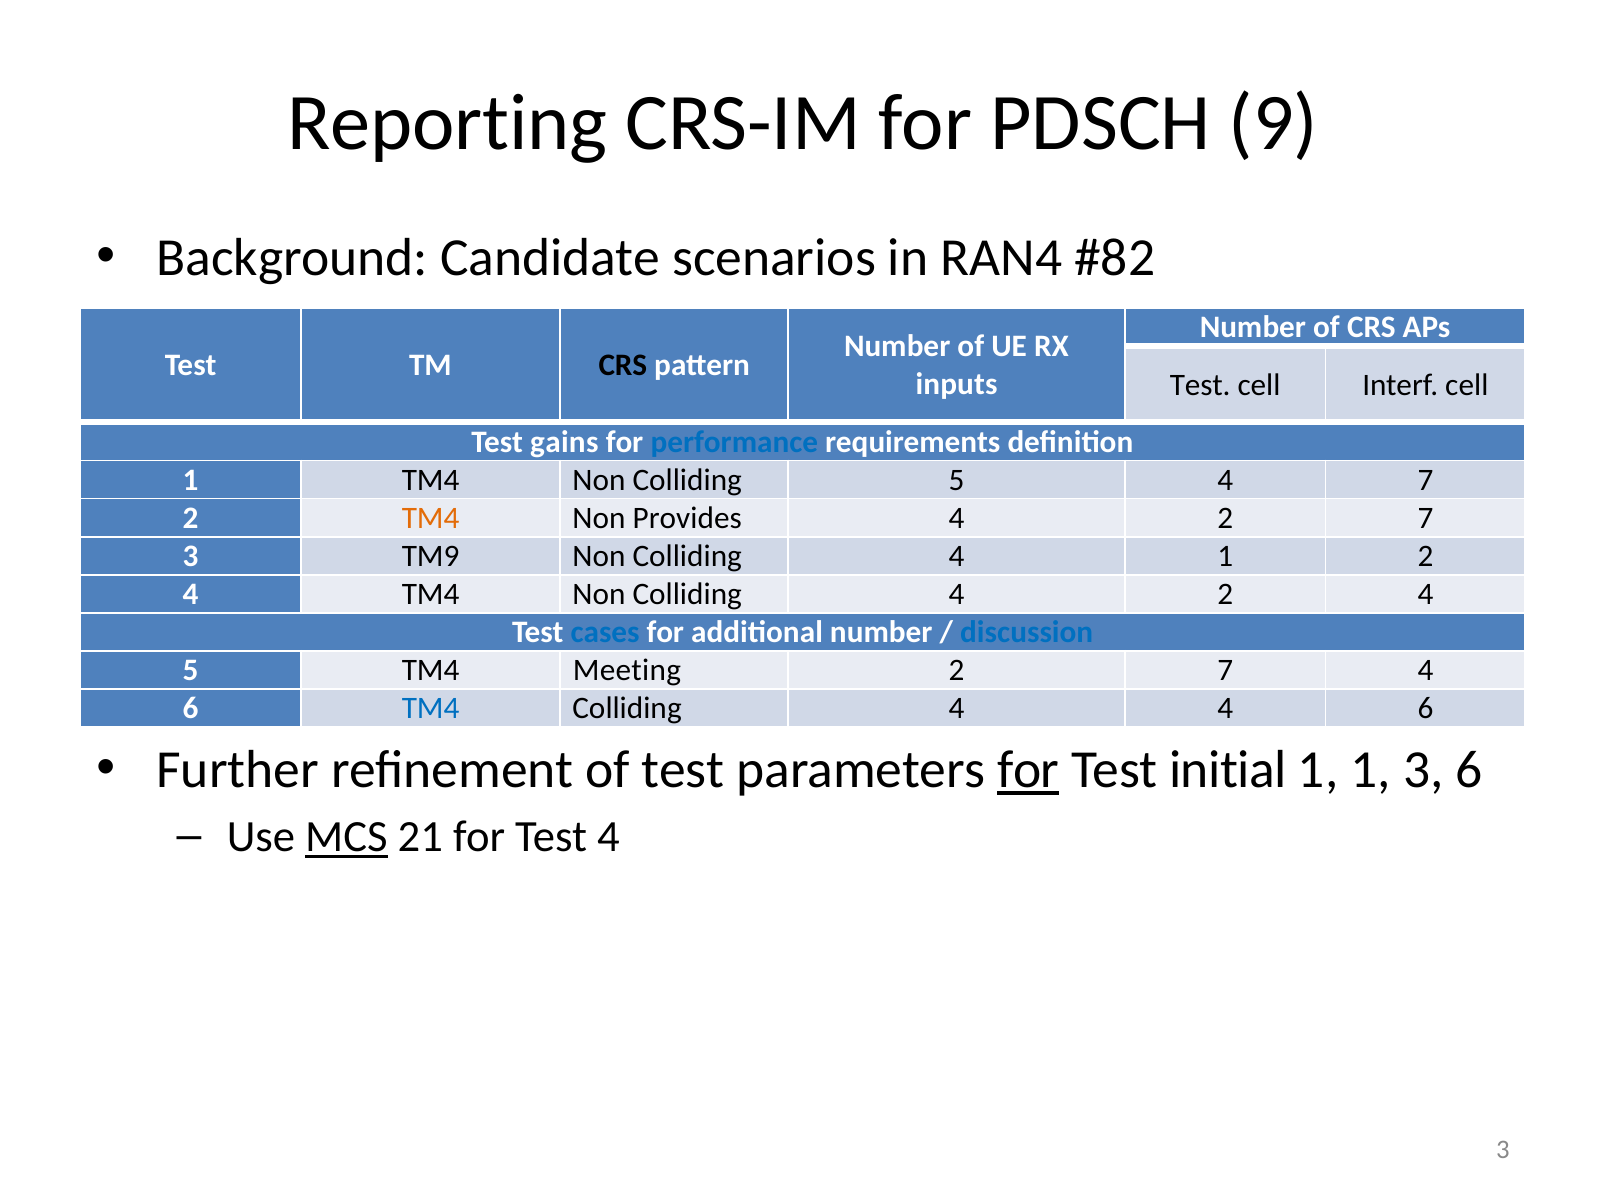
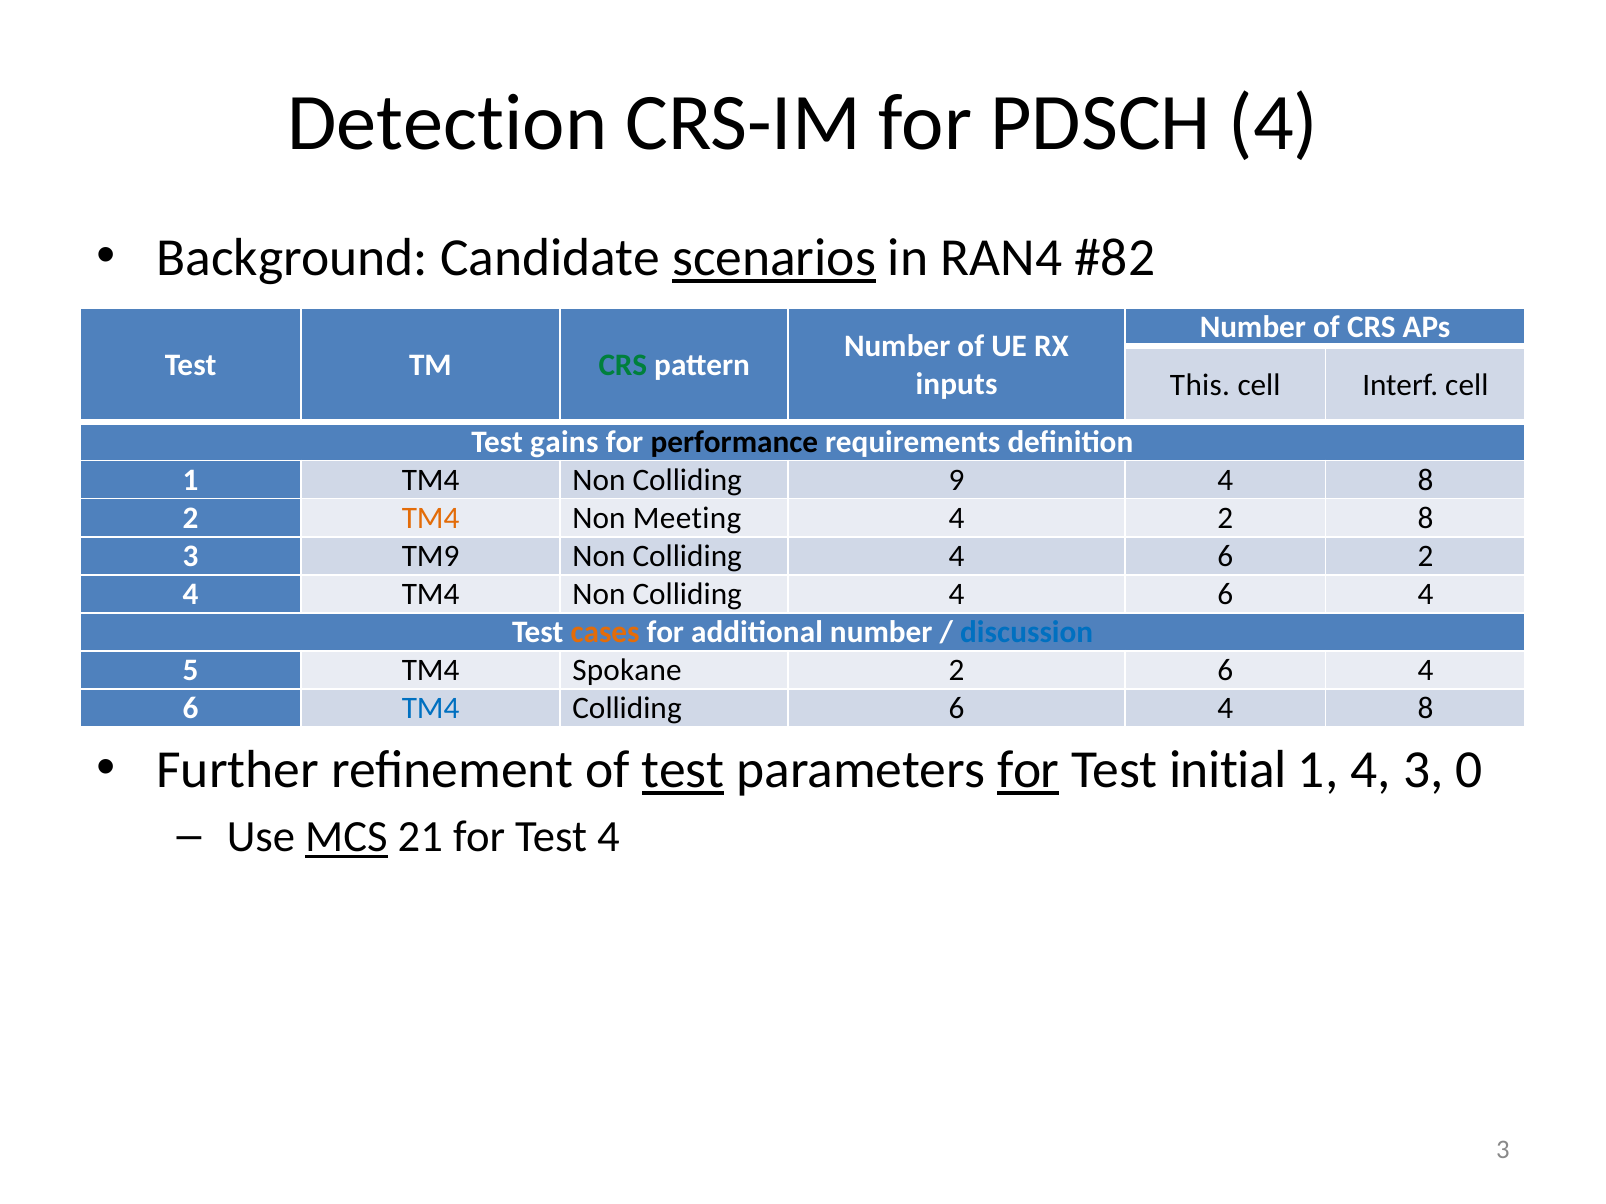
Reporting: Reporting -> Detection (447, 123)
PDSCH 9: 9 -> 4 (1273, 123)
scenarios underline: none -> present (774, 258)
CRS colour: black -> green (623, 366)
Test: Test -> This (1200, 385)
performance colour: blue -> black (734, 442)
Colliding 5: 5 -> 9 (957, 480)
7: 7 -> 8 (1425, 480)
Provides: Provides -> Meeting (687, 518)
4 2 7: 7 -> 8 (1425, 518)
1: 1 -> 6 (1225, 556)
2: 2 -> 6 (1225, 594)
cases colour: blue -> orange (605, 632)
Meeting: Meeting -> Spokane (627, 670)
7: 7 -> 6 (1225, 670)
4: 4 -> 6 (957, 709)
6: 6 -> 8 (1425, 709)
test underline: none -> present (683, 770)
1 1: 1 -> 4 (1371, 770)
3 6: 6 -> 0 (1469, 770)
